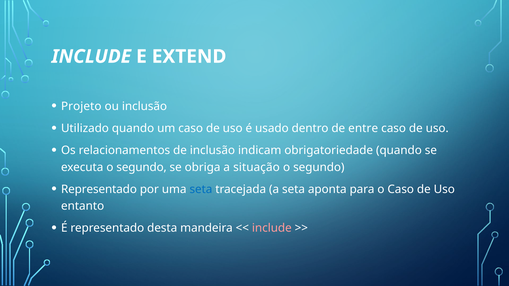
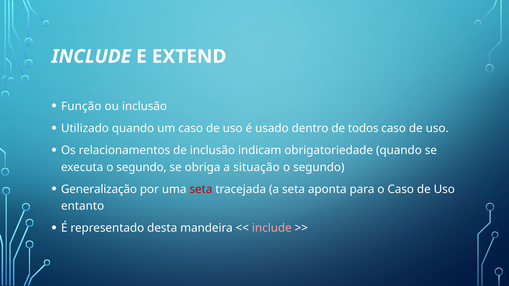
Projeto: Projeto -> Função (81, 106)
entre: entre -> todos (363, 129)
Representado: Representado -> Generalização (99, 190)
seta colour: blue -> red (201, 190)
